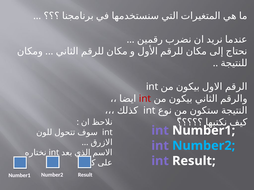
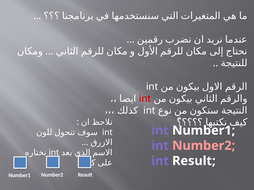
Number2 colour: light blue -> pink (204, 146)
